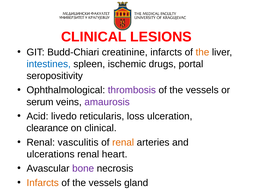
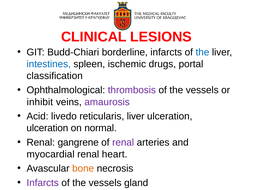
creatinine: creatinine -> borderline (125, 52)
the colour: orange -> blue (202, 52)
seropositivity: seropositivity -> classification (55, 76)
serum: serum -> inhibit (40, 102)
reticularis loss: loss -> liver (136, 116)
clearance: clearance -> ulceration (47, 128)
on clinical: clinical -> normal (101, 128)
vasculitis: vasculitis -> gangrene (78, 142)
renal colour: orange -> purple (123, 142)
ulcerations: ulcerations -> myocardial (51, 154)
bone colour: purple -> orange (83, 168)
Infarcts colour: orange -> purple (43, 183)
